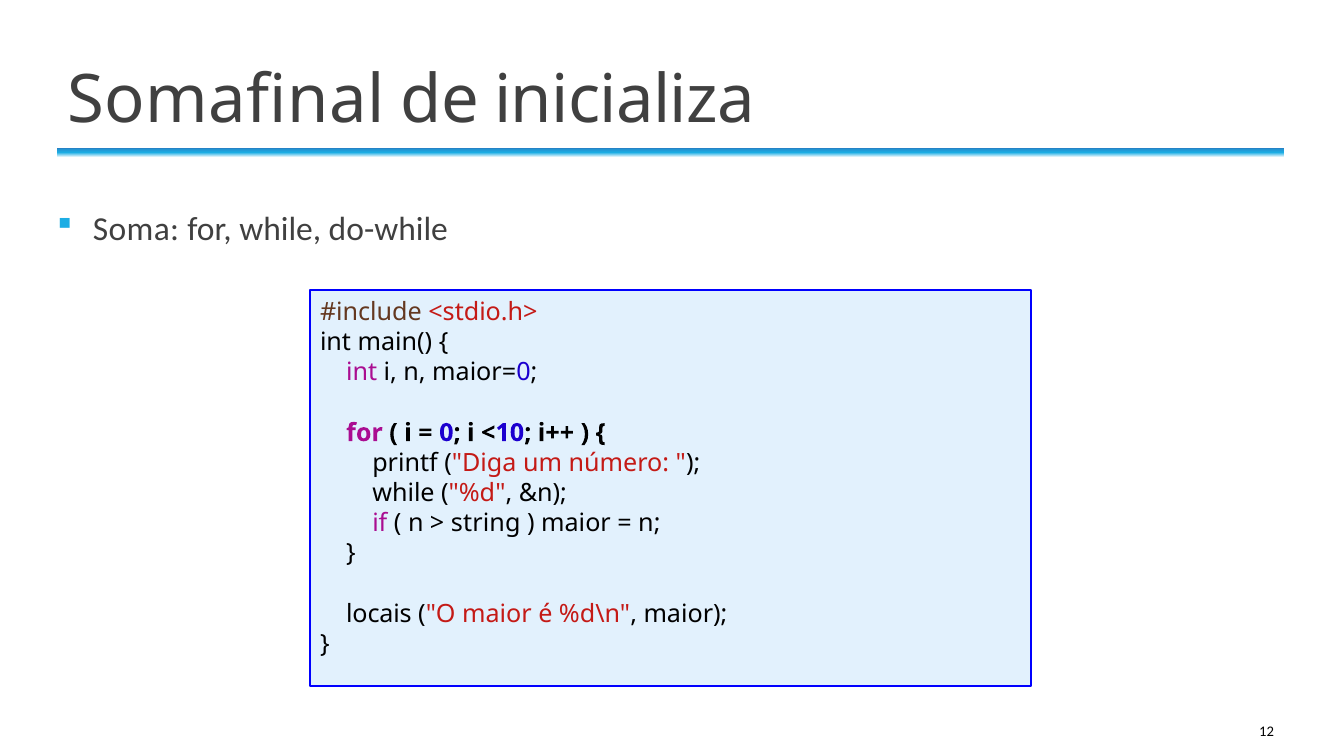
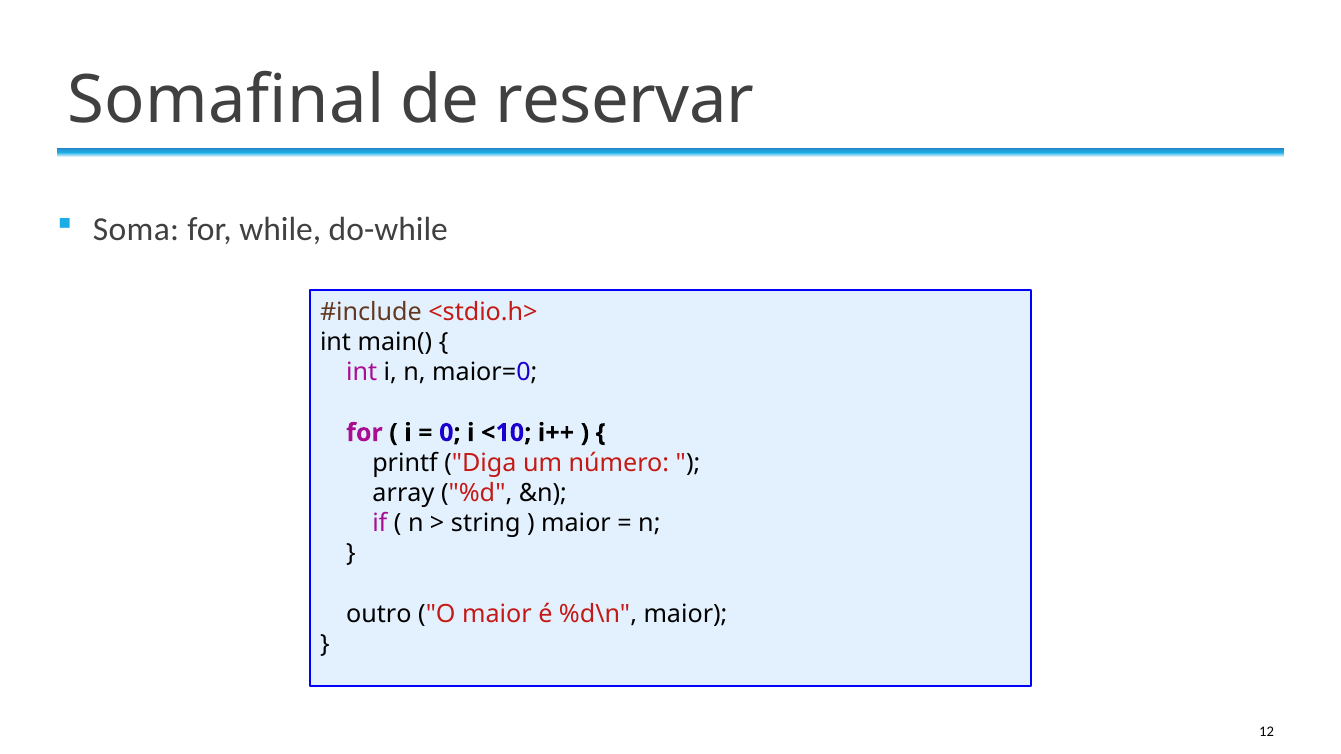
inicializa: inicializa -> reservar (624, 100)
while: while -> array (403, 493)
locais: locais -> outro (379, 614)
